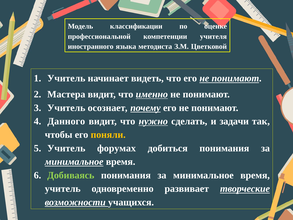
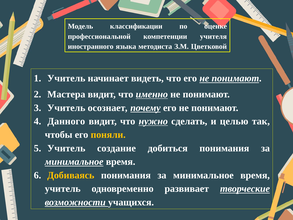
задачи: задачи -> целью (234, 121)
форумах: форумах -> создание (116, 148)
Добиваясь colour: light green -> yellow (71, 175)
